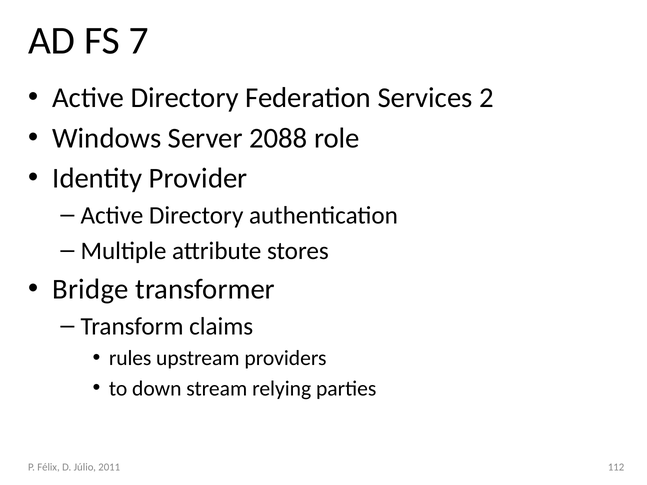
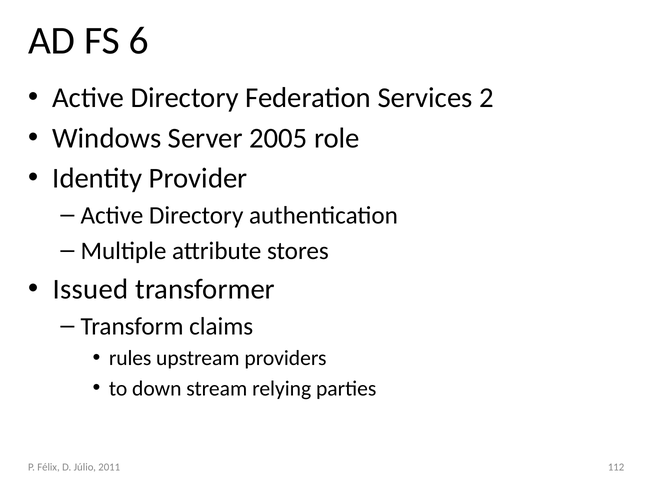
7: 7 -> 6 (139, 40)
2088: 2088 -> 2005 (278, 138)
Bridge: Bridge -> Issued (90, 289)
